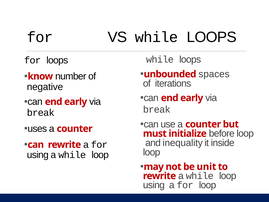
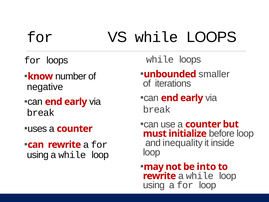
spaces: spaces -> smaller (214, 74)
unit: unit -> into (206, 167)
